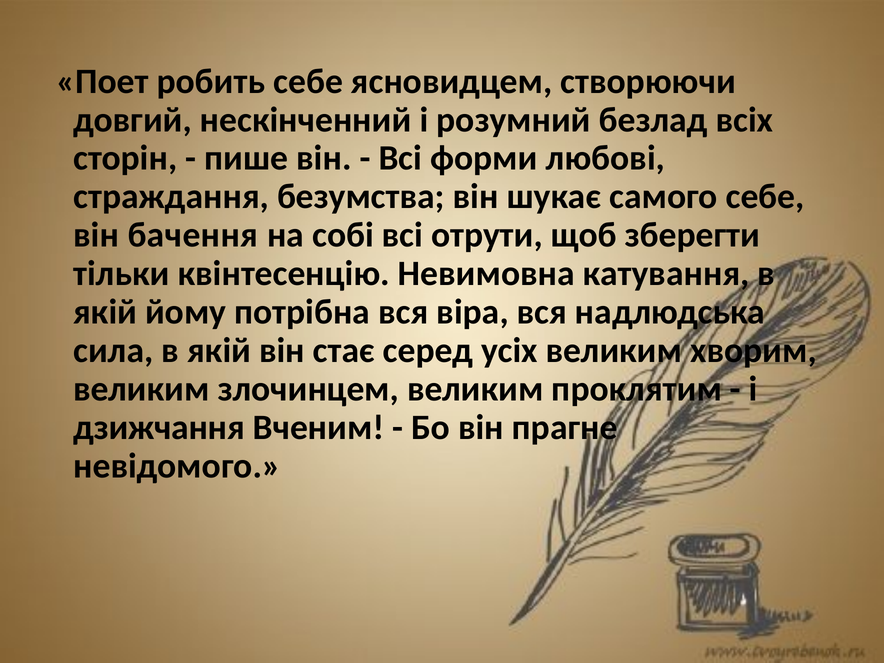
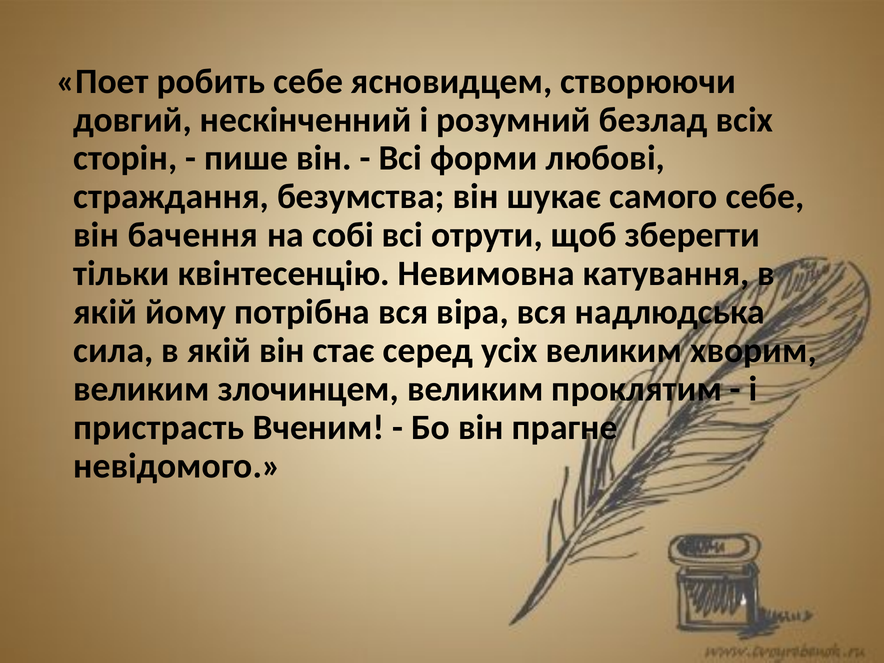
дзижчання: дзижчання -> пристрасть (159, 427)
